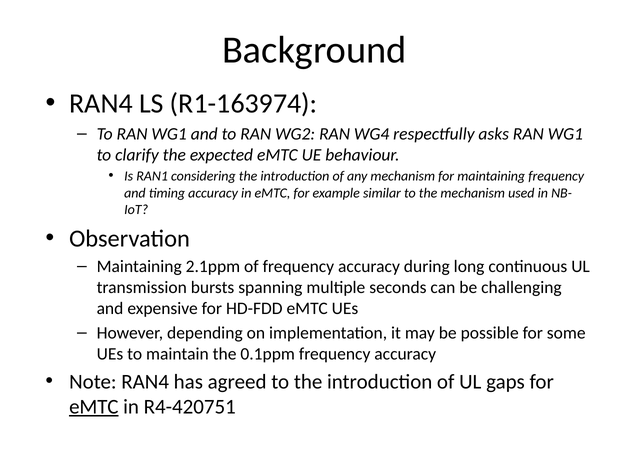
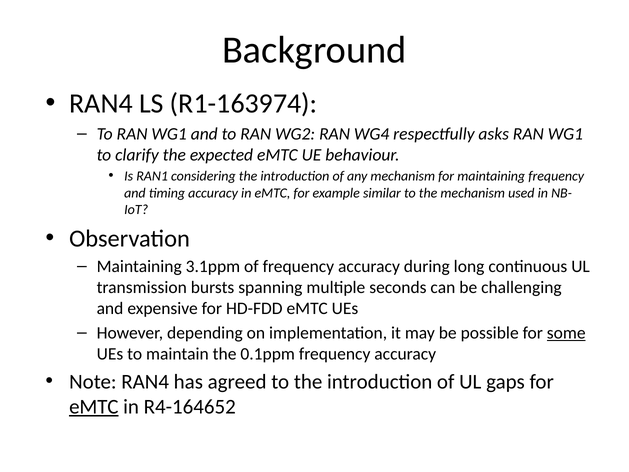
2.1ppm: 2.1ppm -> 3.1ppm (213, 266)
some underline: none -> present (566, 333)
R4-420751: R4-420751 -> R4-164652 (190, 407)
